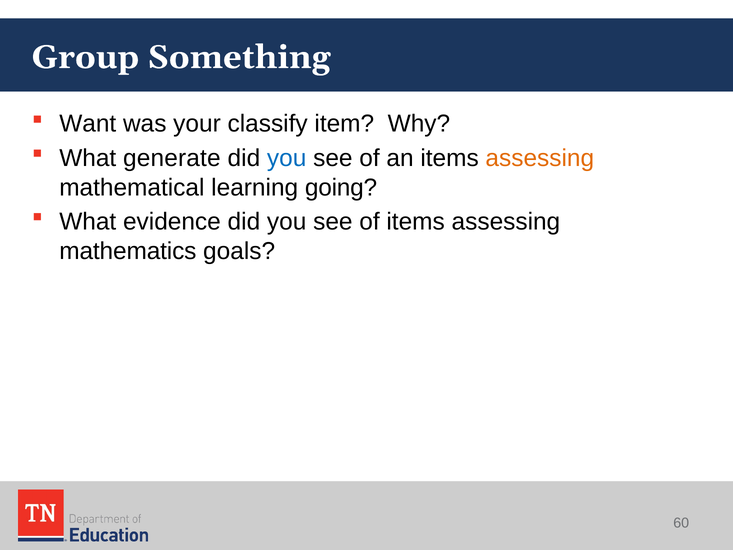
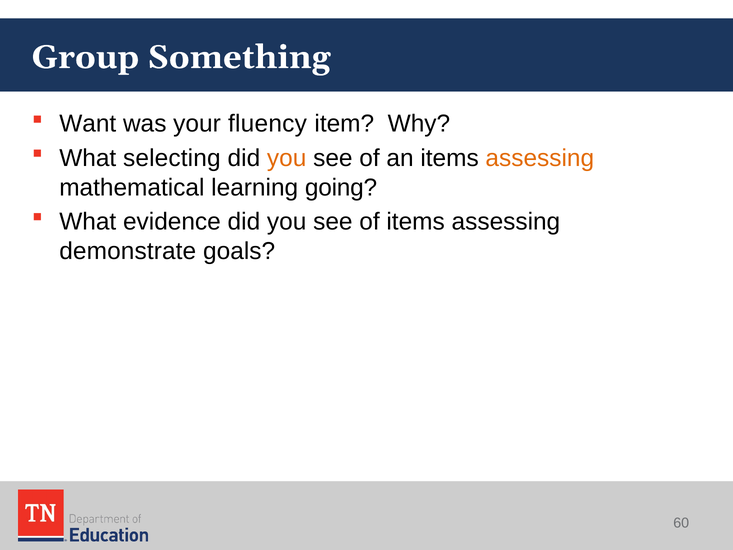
classify: classify -> fluency (267, 124)
generate: generate -> selecting (172, 158)
you colour: blue -> orange (287, 158)
mathematics: mathematics -> demonstrate (128, 251)
